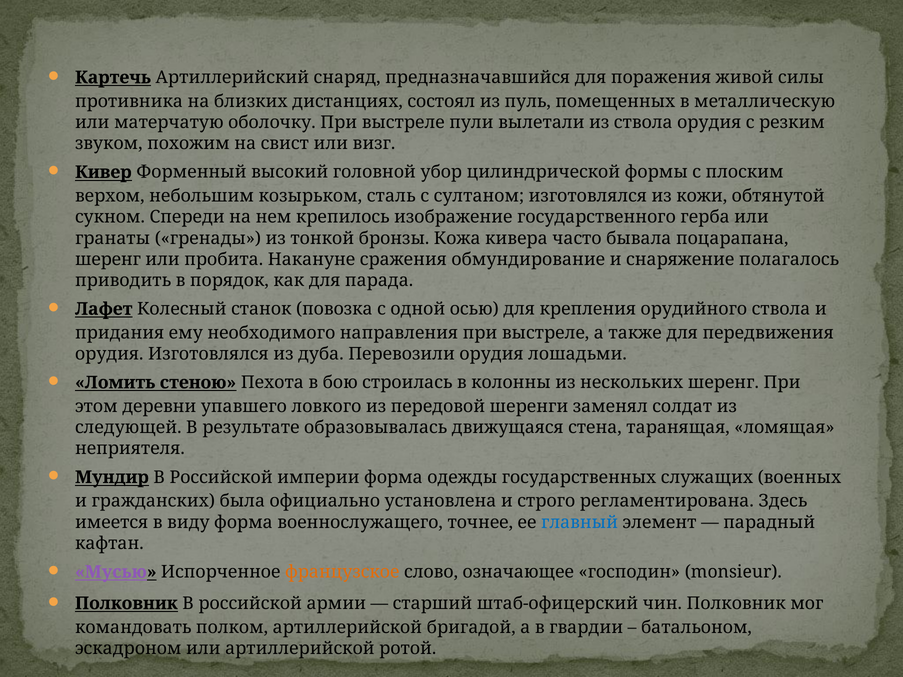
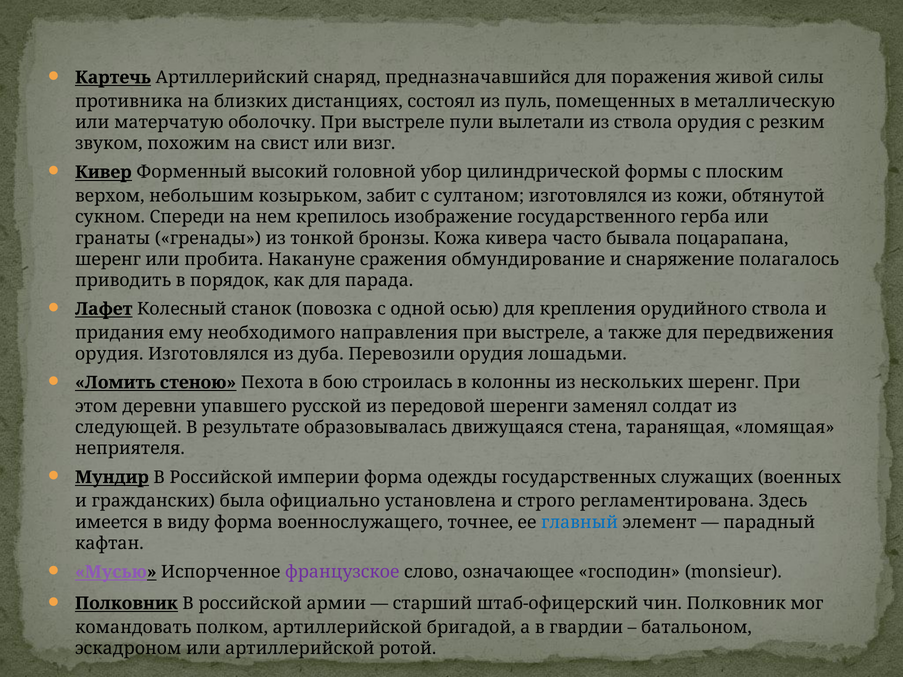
сталь: сталь -> забит (391, 196)
ловкого: ловкого -> русской (326, 407)
французское colour: orange -> purple (342, 572)
